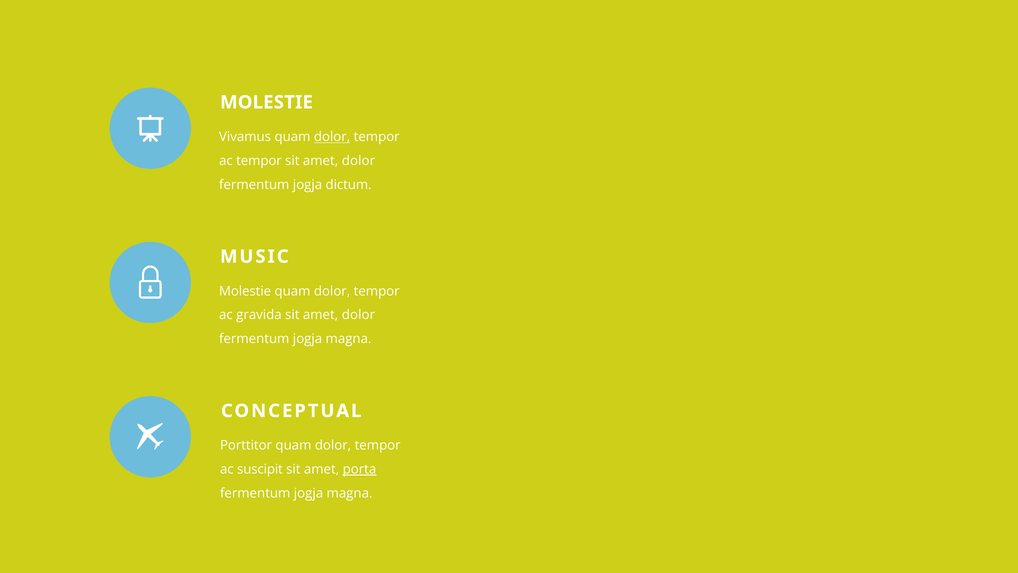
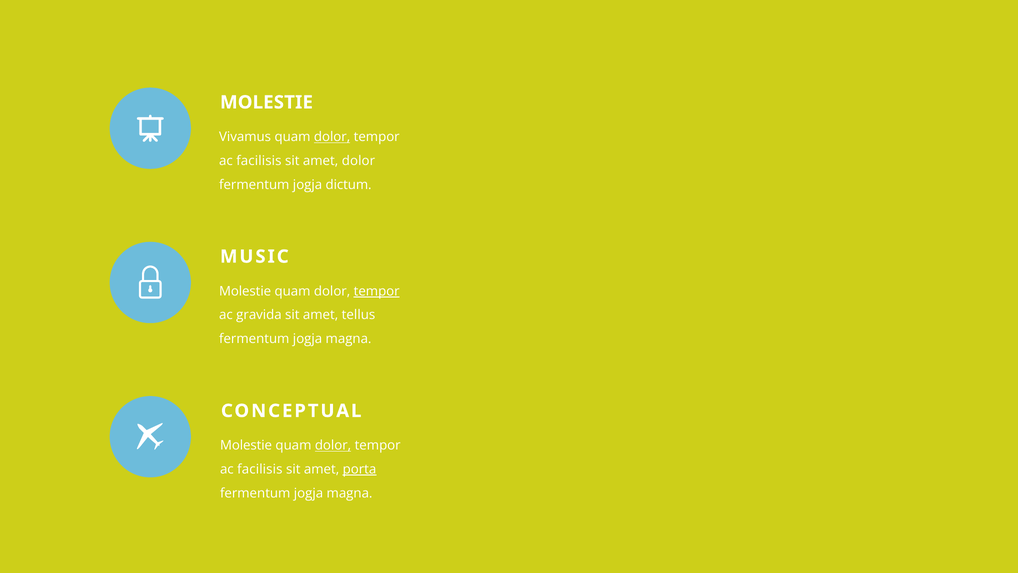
tempor: tempor -> facilisis (259, 161)
tempor underline: none -> present (377, 291)
gravida sit amet dolor: dolor -> tellus (358, 315)
Porttitor: Porttitor -> Molestie (246, 445)
dolor underline: none -> present (333, 445)
suscipit: suscipit -> facilisis (260, 469)
